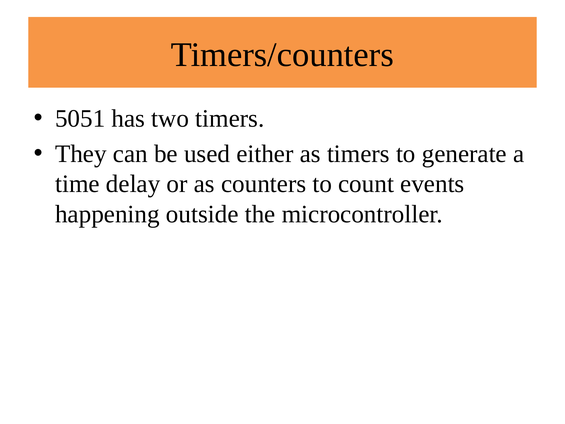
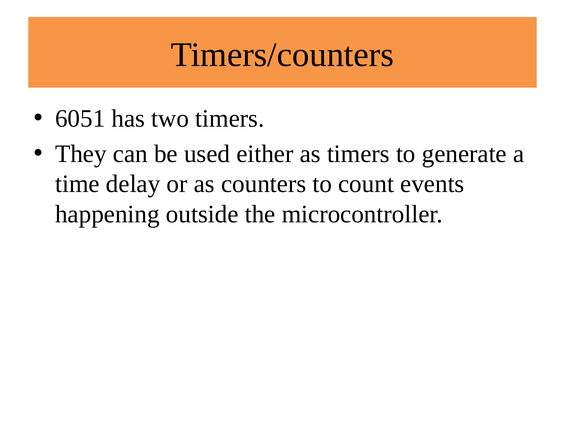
5051: 5051 -> 6051 (80, 119)
